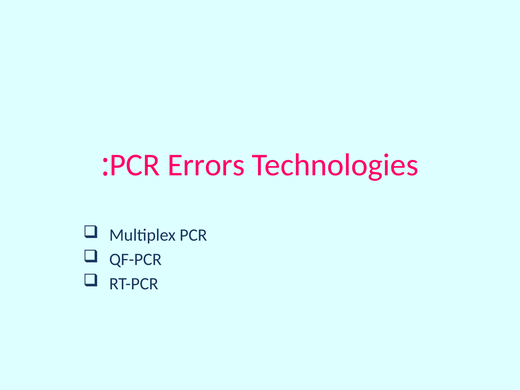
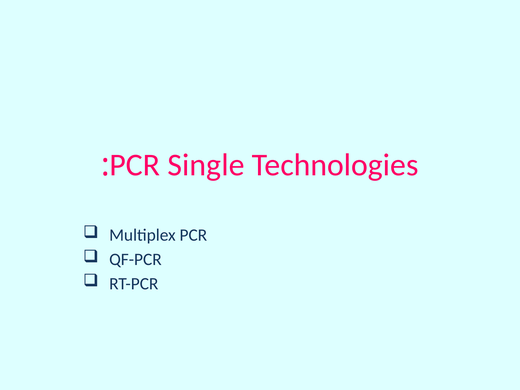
Errors: Errors -> Single (206, 165)
